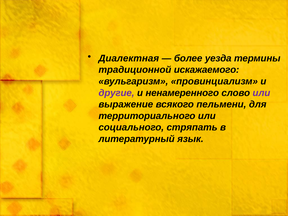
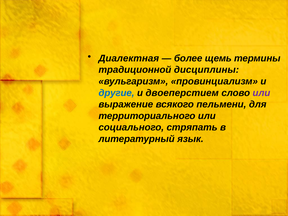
уезда: уезда -> щемь (218, 58)
искажаемого: искажаемого -> дисциплины (207, 70)
другие colour: purple -> blue (116, 93)
ненамеренного: ненамеренного -> двоеперстием (182, 93)
